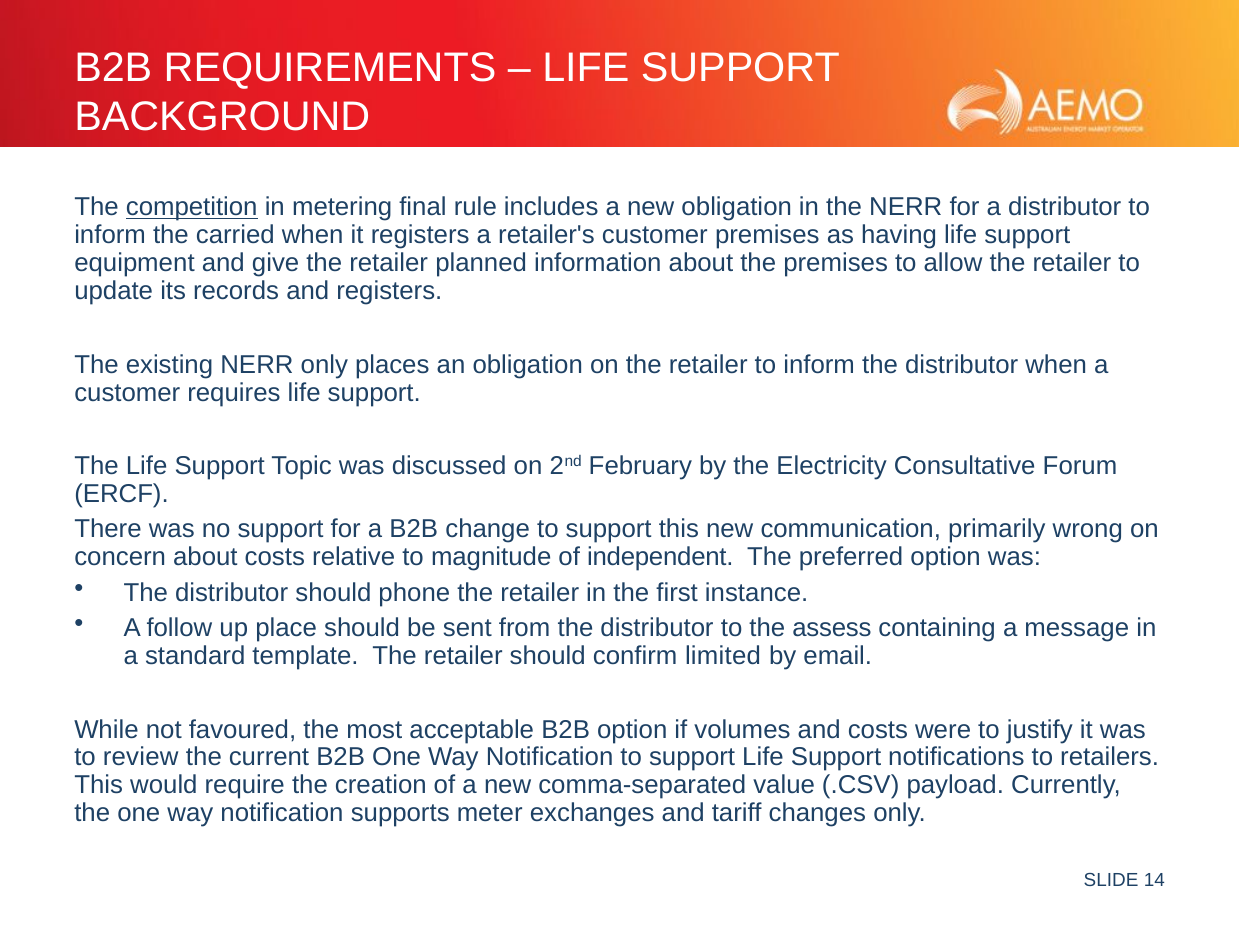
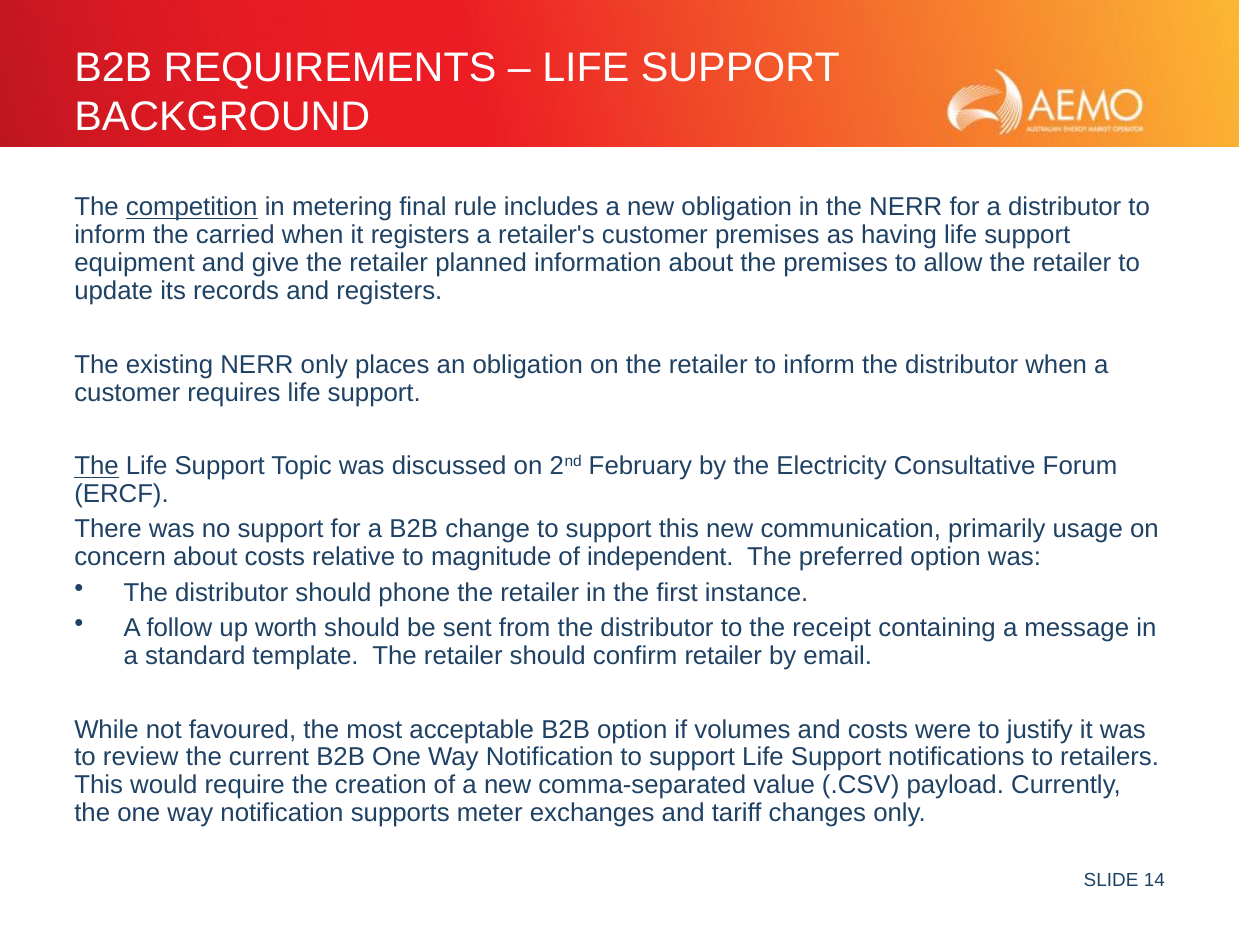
The underline: none -> present (97, 466)
wrong: wrong -> usage (1088, 530)
place: place -> worth (286, 628)
assess: assess -> receipt (832, 628)
confirm limited: limited -> retailer (723, 656)
